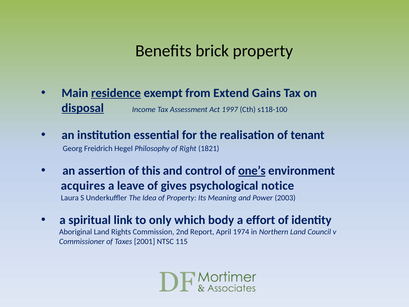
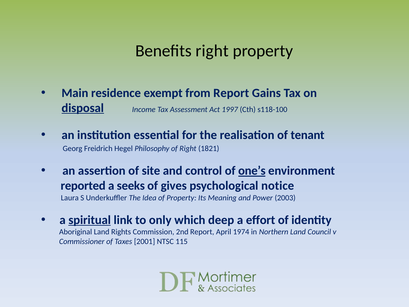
Benefits brick: brick -> right (212, 51)
residence underline: present -> none (116, 93)
from Extend: Extend -> Report (231, 93)
this: this -> site (151, 171)
acquires: acquires -> reported (83, 186)
leave: leave -> seeks (131, 186)
spiritual underline: none -> present (90, 220)
body: body -> deep (221, 220)
